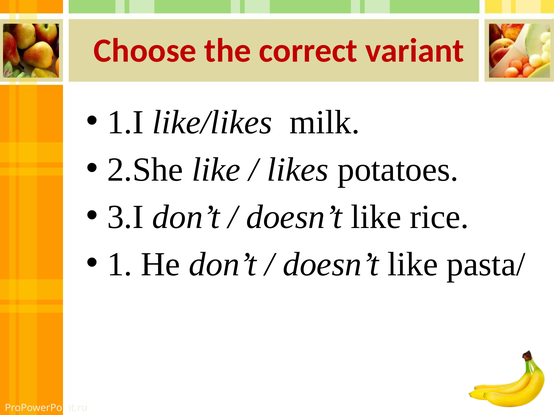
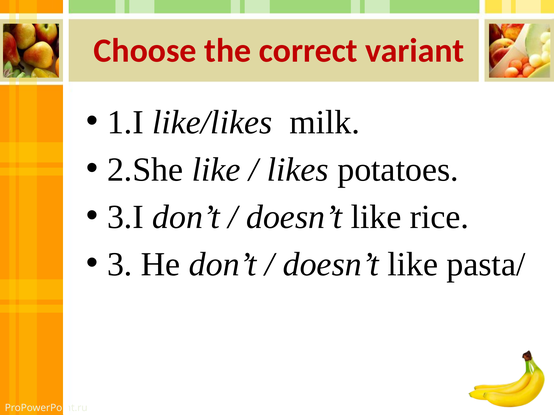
1: 1 -> 3 (120, 265)
